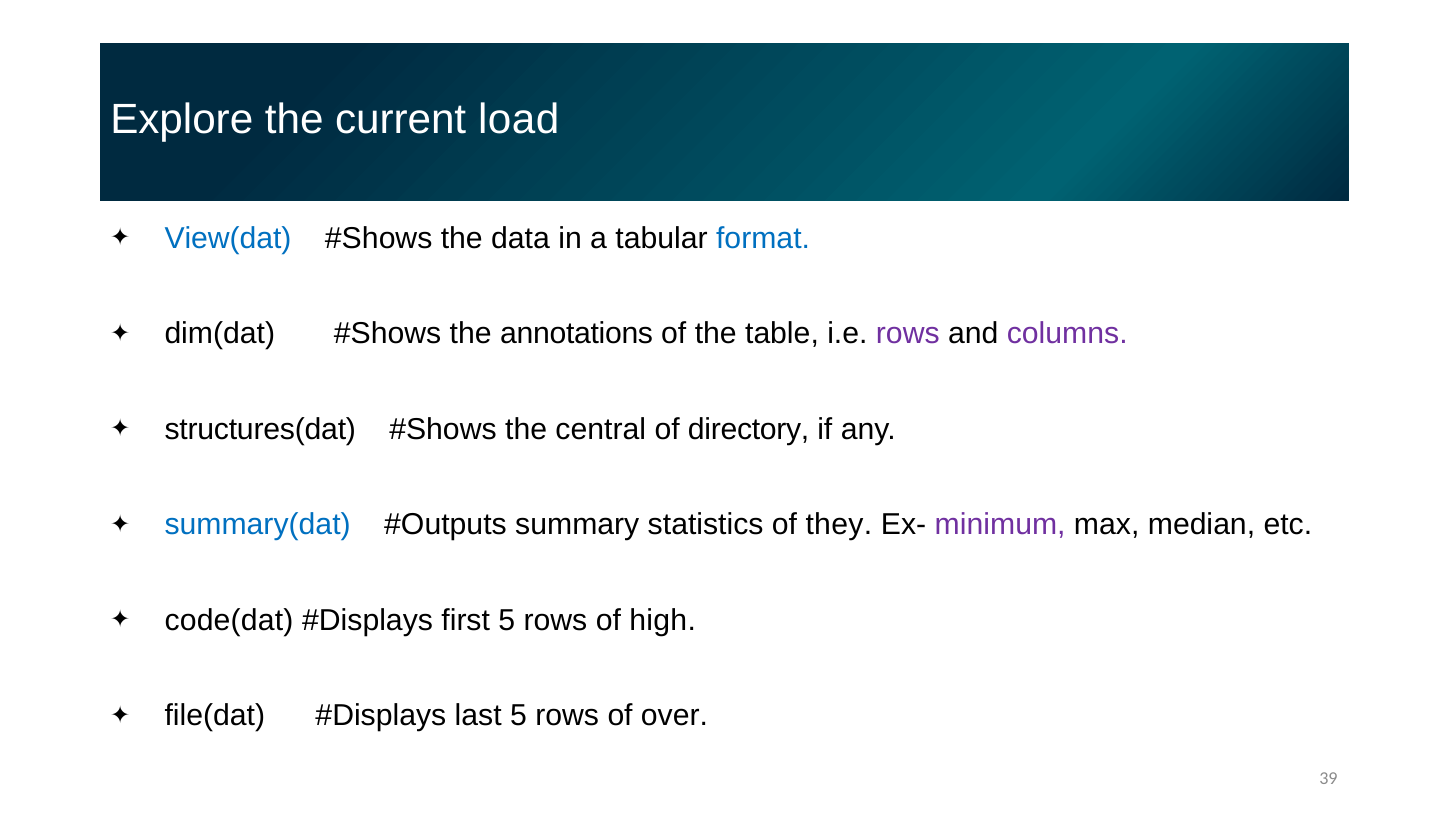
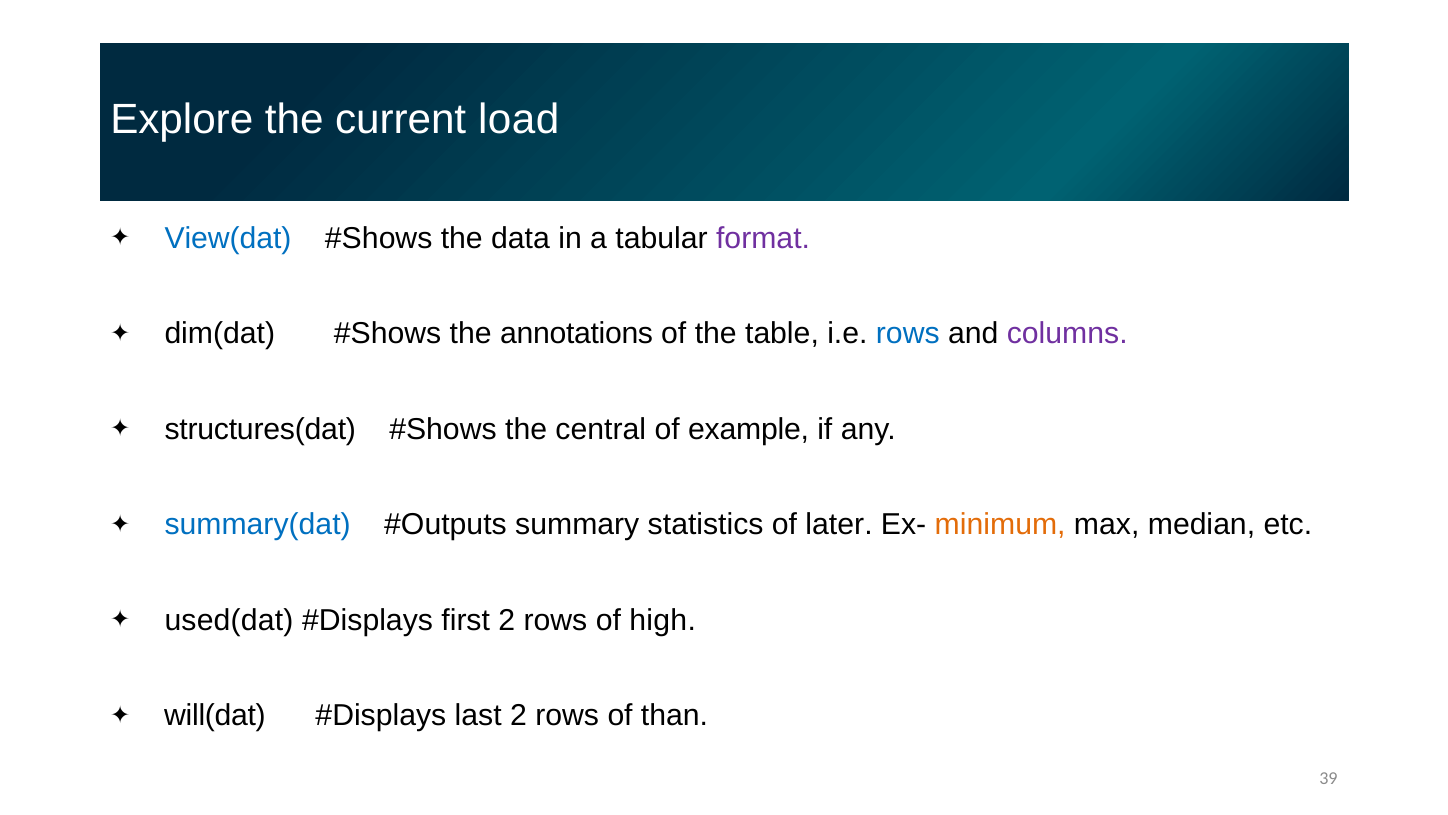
format colour: blue -> purple (763, 238)
rows colour: purple -> blue (908, 334)
directory: directory -> example (749, 429)
they: they -> later (839, 524)
minimum colour: purple -> orange (1000, 524)
code(dat: code(dat -> used(dat (229, 620)
first 5: 5 -> 2 (507, 620)
file(dat: file(dat -> will(dat (215, 715)
last 5: 5 -> 2 (518, 715)
over: over -> than (674, 715)
